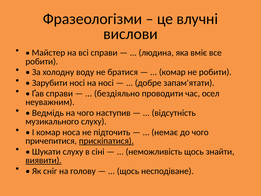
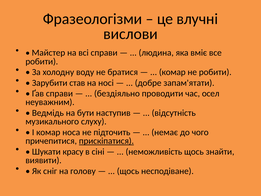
Зарубити носі: носі -> став (77, 83)
на чого: чого -> бути (86, 113)
Шукати слуху: слуху -> красу (73, 151)
виявити underline: present -> none (44, 160)
